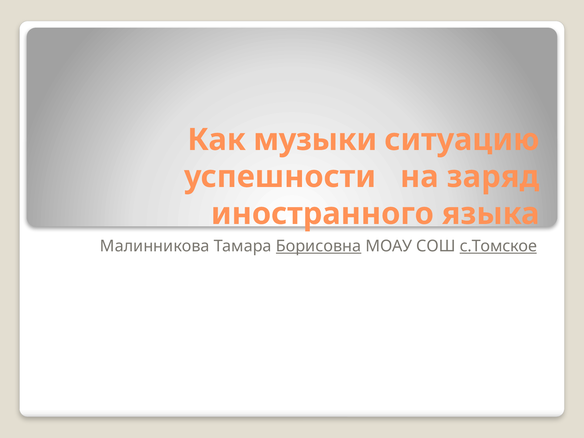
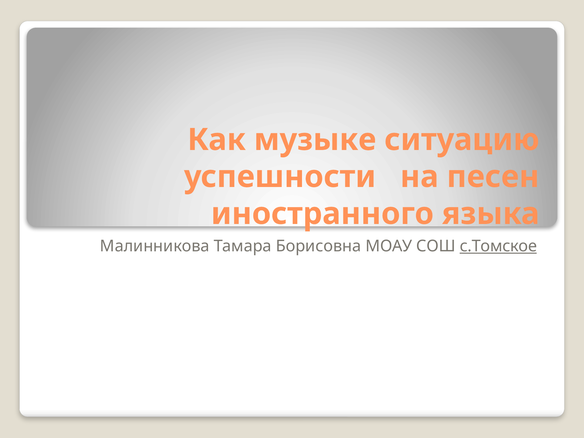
музыки: музыки -> музыке (315, 140)
заряд: заряд -> песен (493, 177)
Борисовна underline: present -> none (319, 246)
